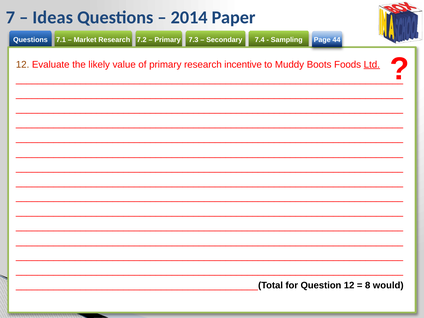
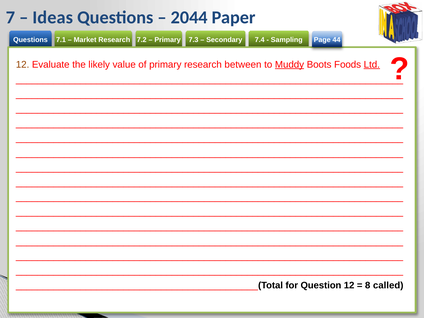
2014: 2014 -> 2044 (189, 17)
incentive: incentive -> between (243, 64)
Muddy underline: none -> present (290, 64)
would: would -> called (388, 285)
